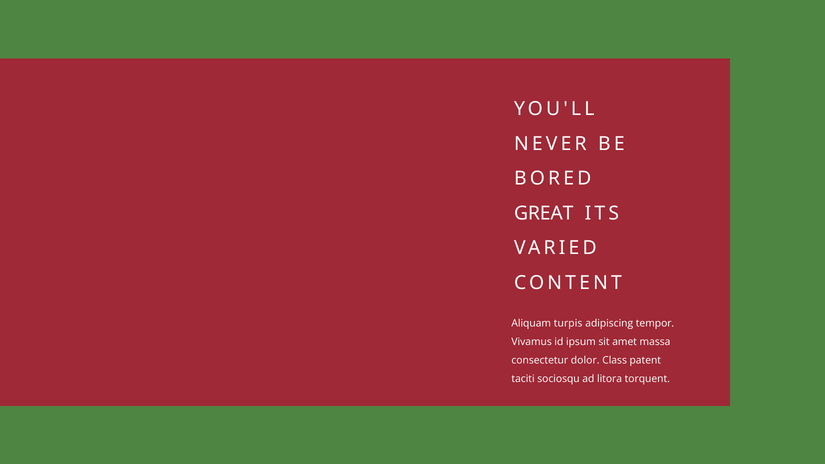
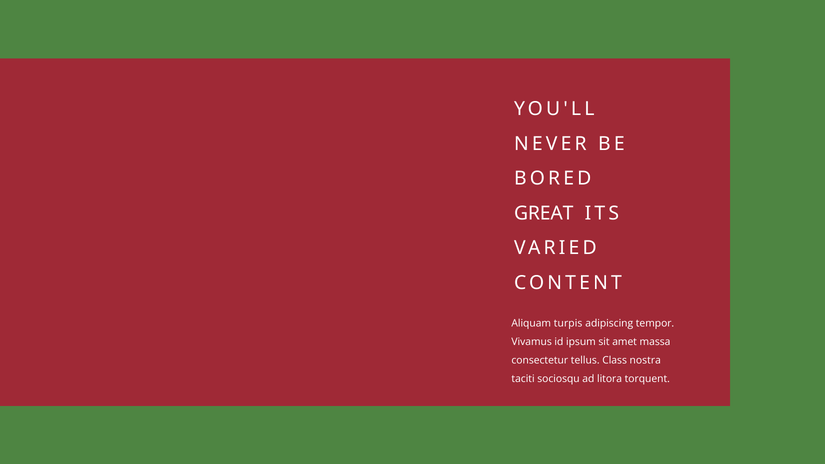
dolor: dolor -> tellus (585, 360)
patent: patent -> nostra (645, 360)
